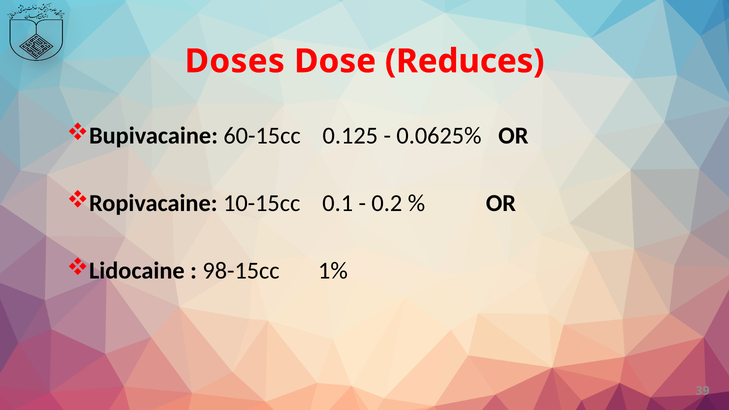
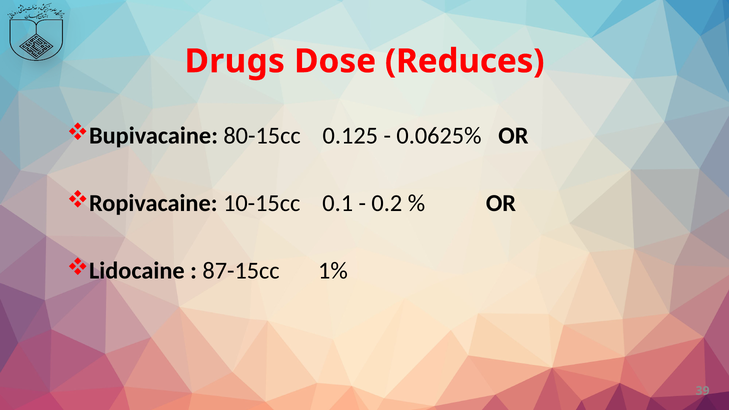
Doses: Doses -> Drugs (235, 61)
60-15cc: 60-15cc -> 80-15cc (262, 136)
98-15cc: 98-15cc -> 87-15cc (241, 271)
